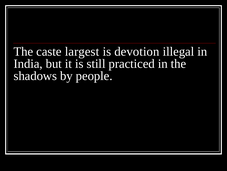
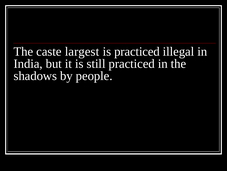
is devotion: devotion -> practiced (137, 51)
